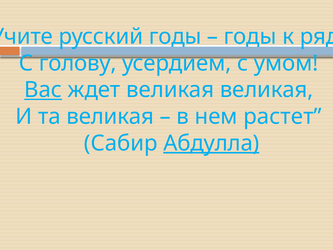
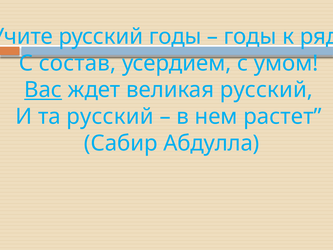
голову: голову -> состав (77, 63)
великая великая: великая -> русский (266, 90)
та великая: великая -> русский (110, 116)
Абдулла underline: present -> none (211, 143)
